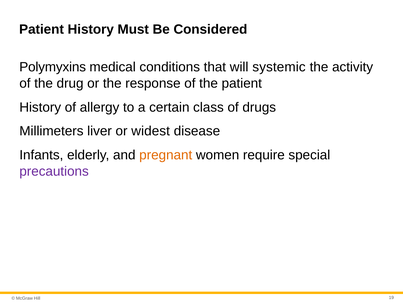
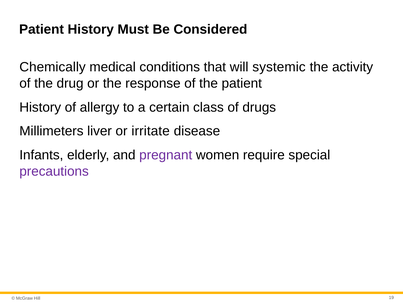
Polymyxins: Polymyxins -> Chemically (53, 67)
widest: widest -> irritate (151, 131)
pregnant colour: orange -> purple (166, 155)
